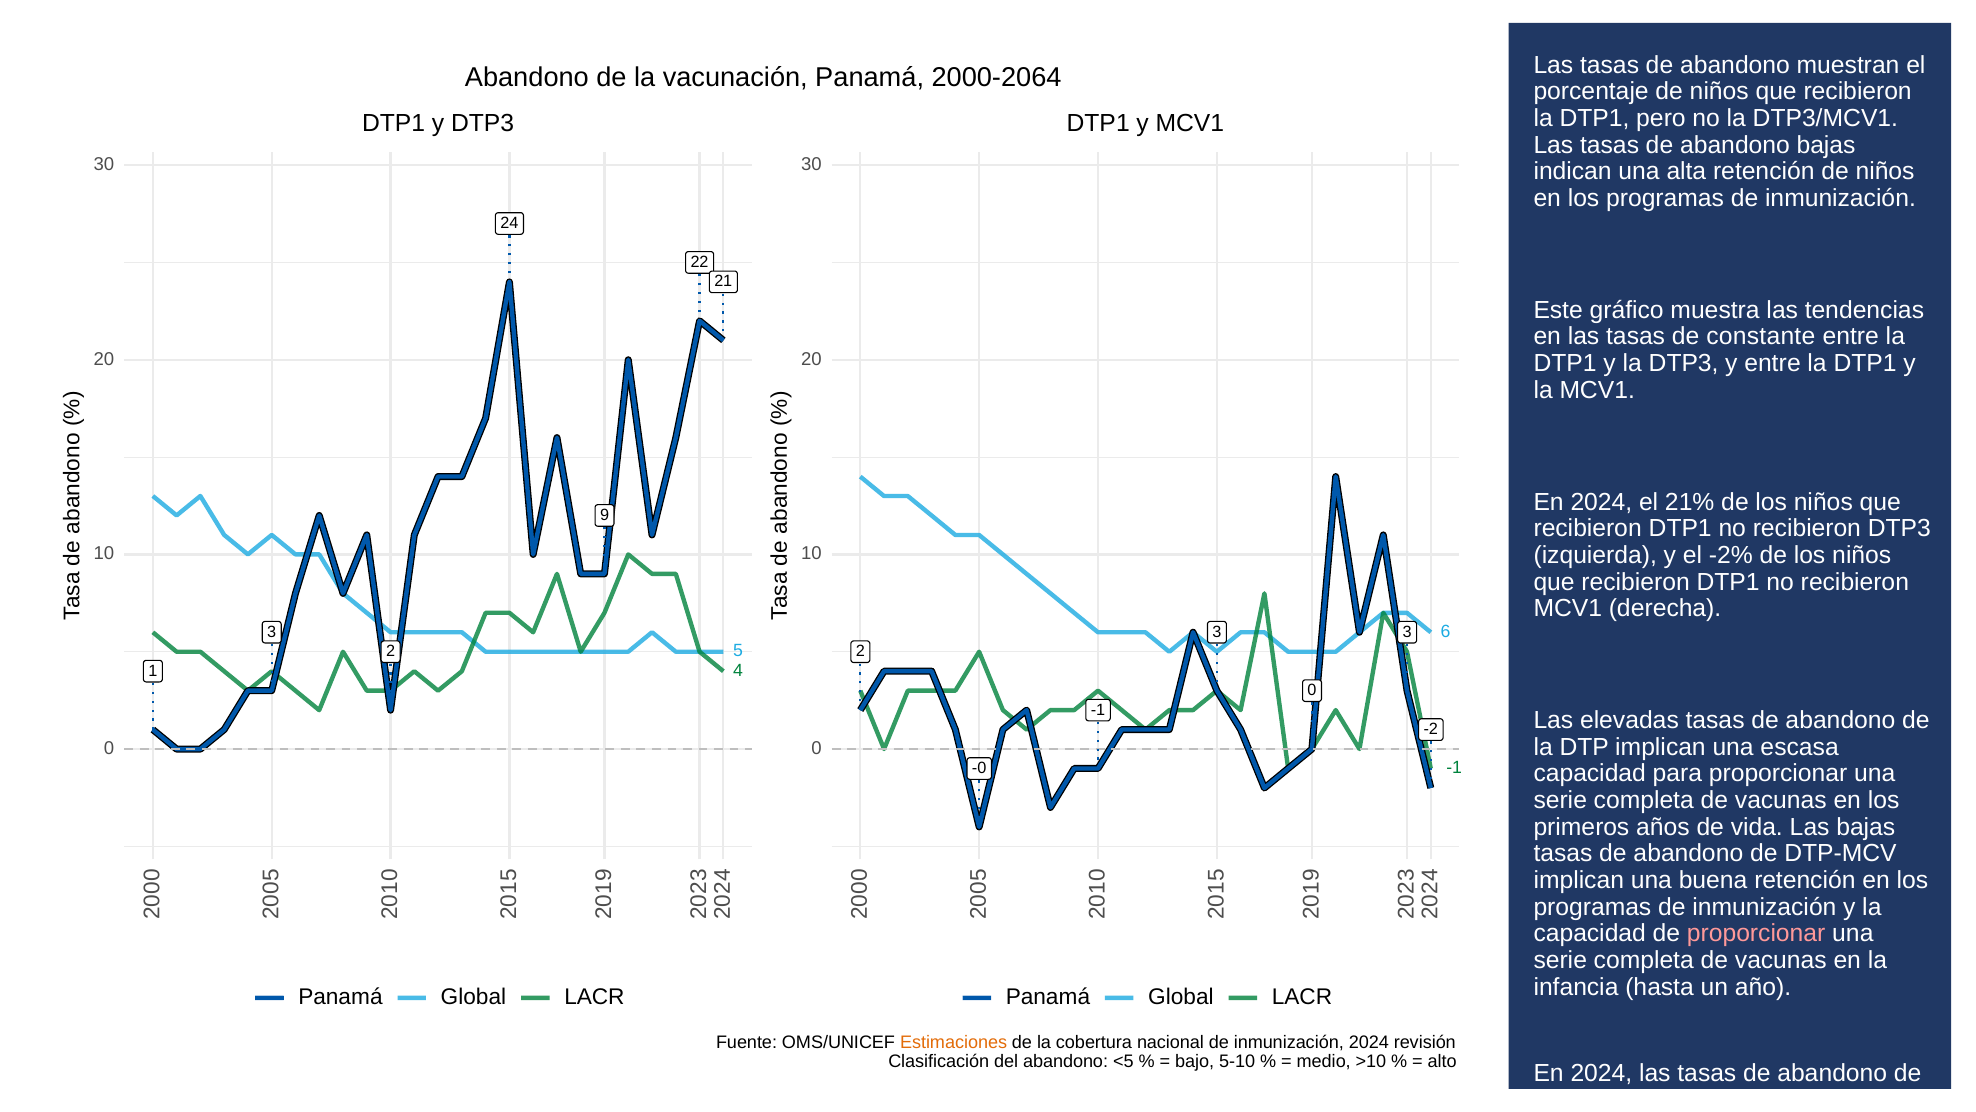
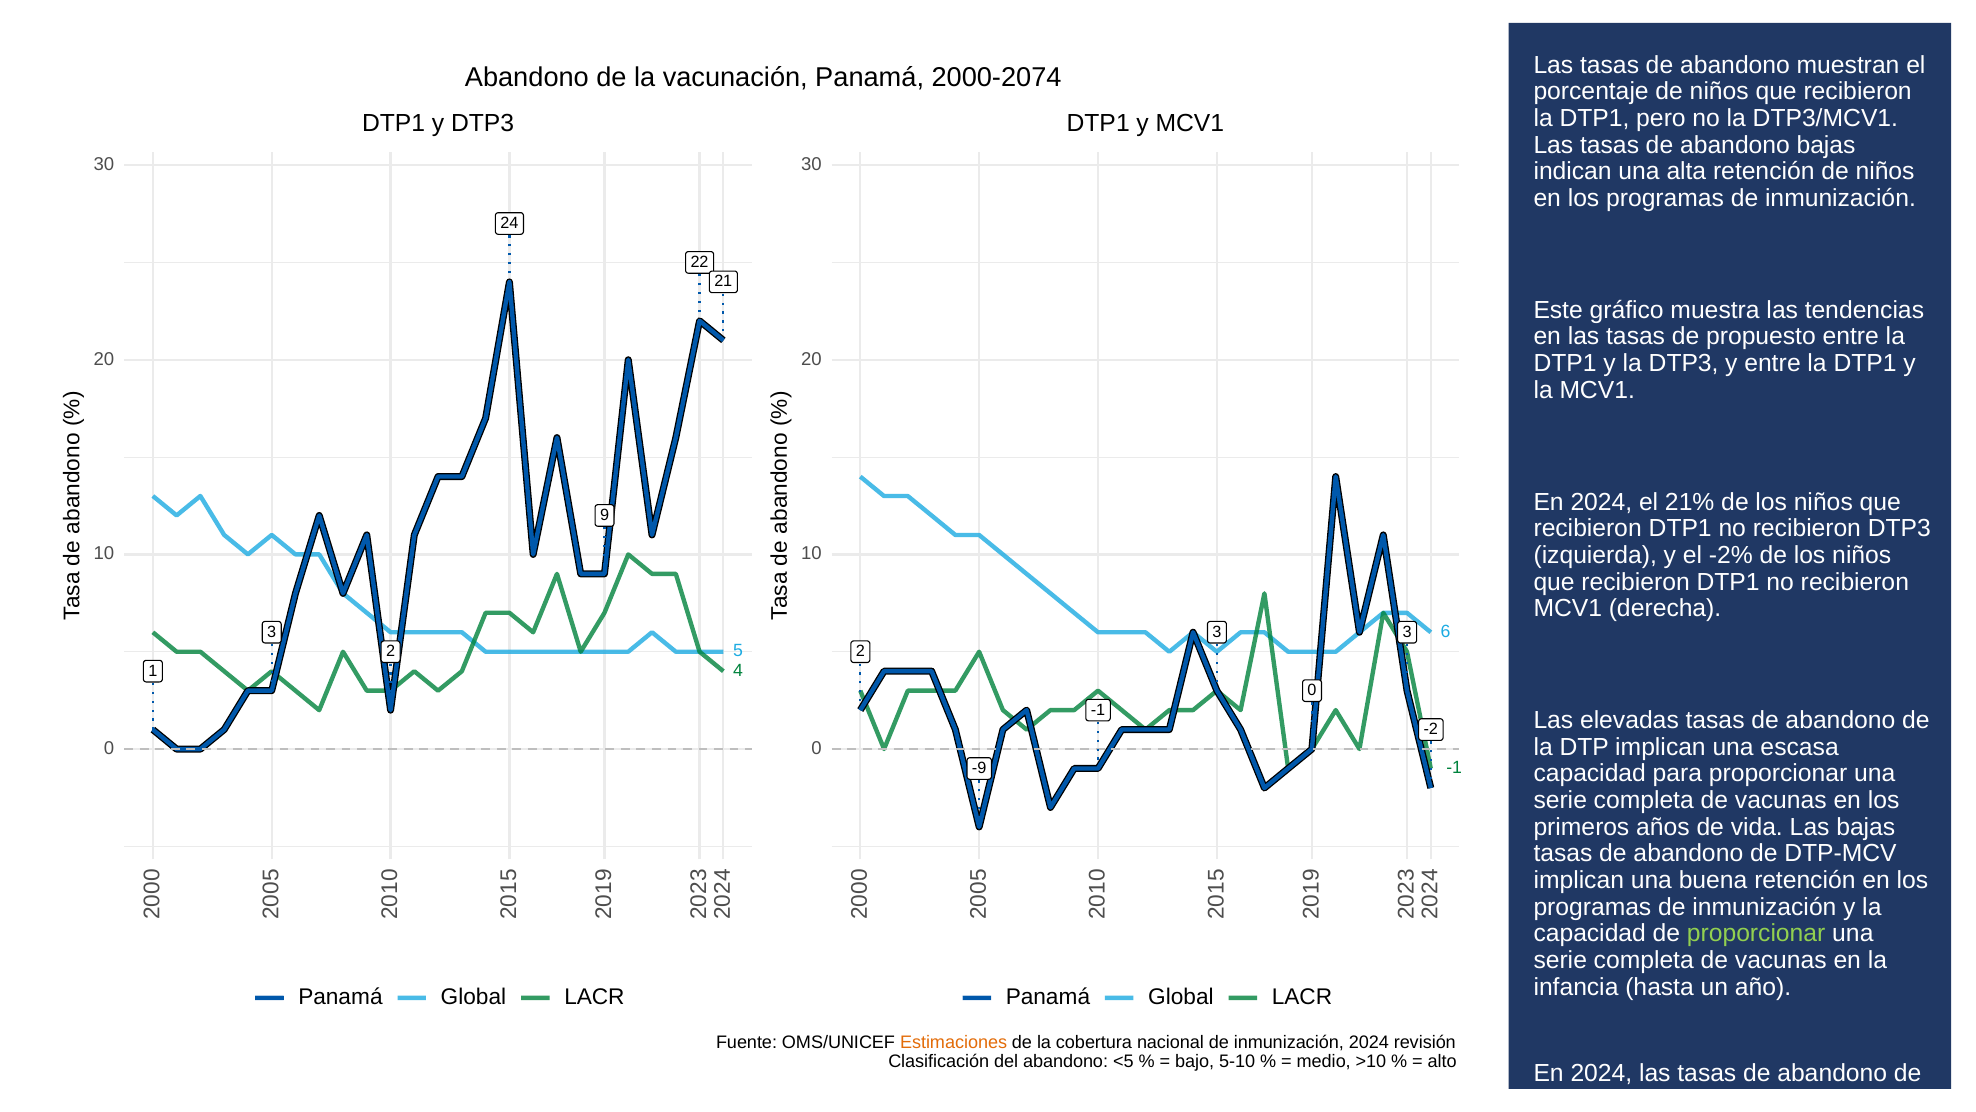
2000-2064: 2000-2064 -> 2000-2074 (997, 77)
constante: constante -> propuesto (1761, 337)
-0: -0 -> -9 (979, 768)
proporcionar colour: pink -> light green (1756, 933)
